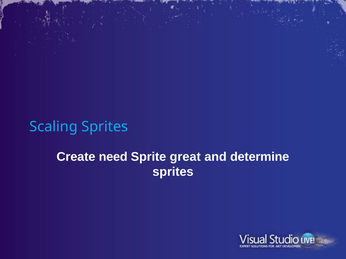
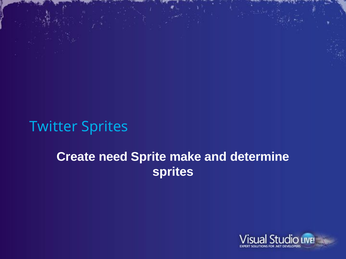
Scaling: Scaling -> Twitter (53, 127)
great: great -> make (185, 157)
